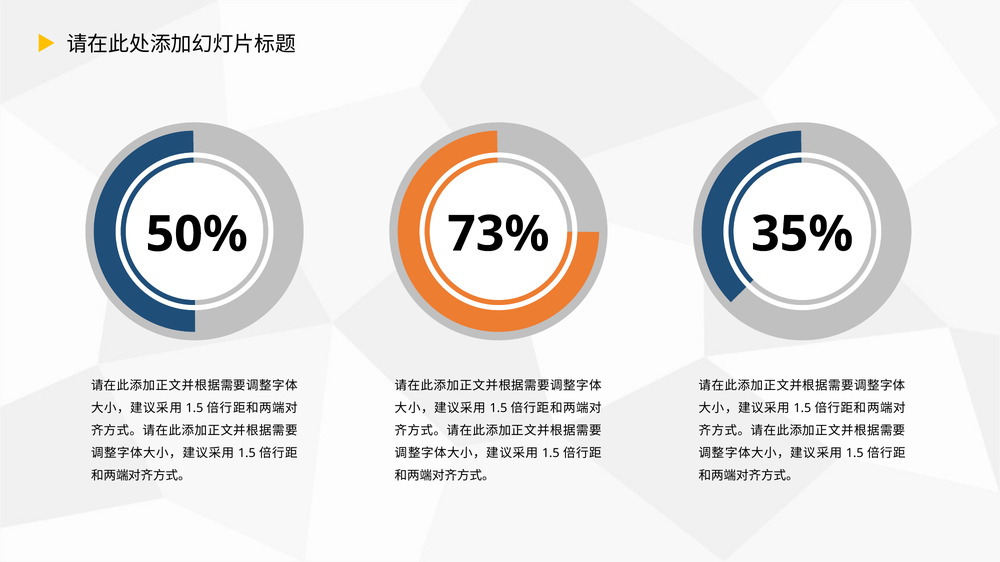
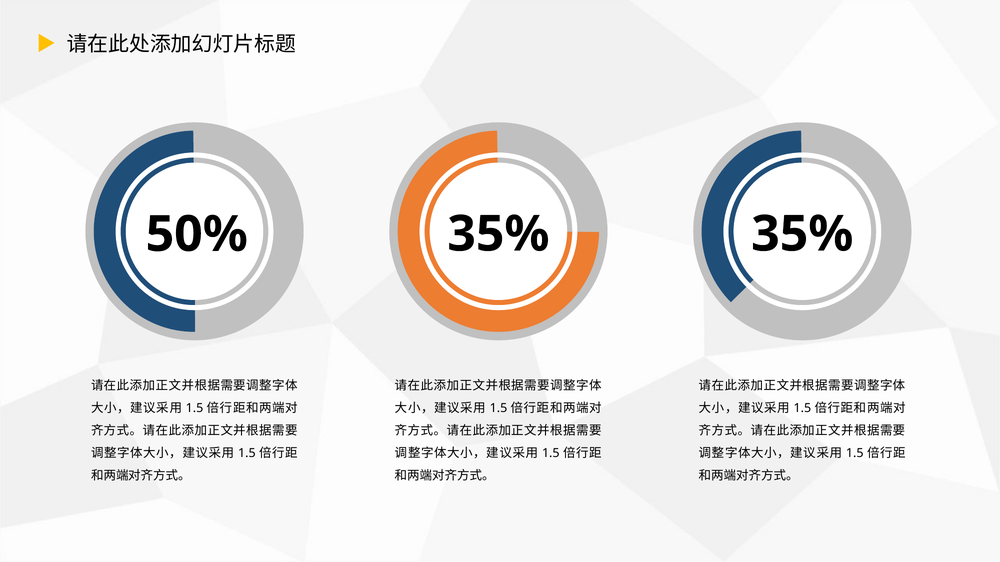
50% 73%: 73% -> 35% (498, 234)
